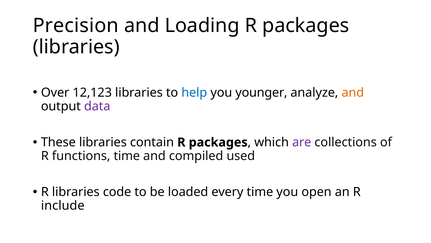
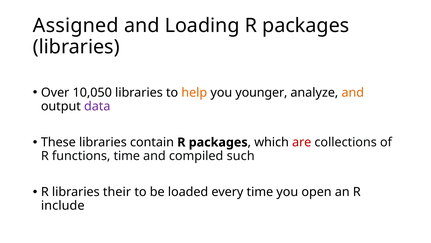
Precision: Precision -> Assigned (76, 26)
12,123: 12,123 -> 10,050 (92, 92)
help colour: blue -> orange (194, 92)
are colour: purple -> red (302, 142)
used: used -> such (241, 156)
code: code -> their (117, 192)
